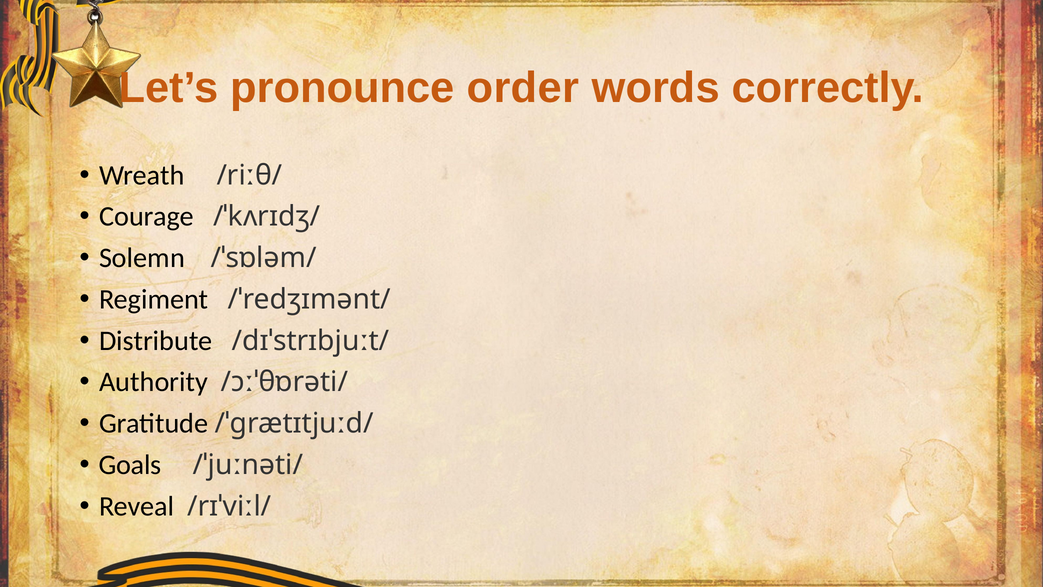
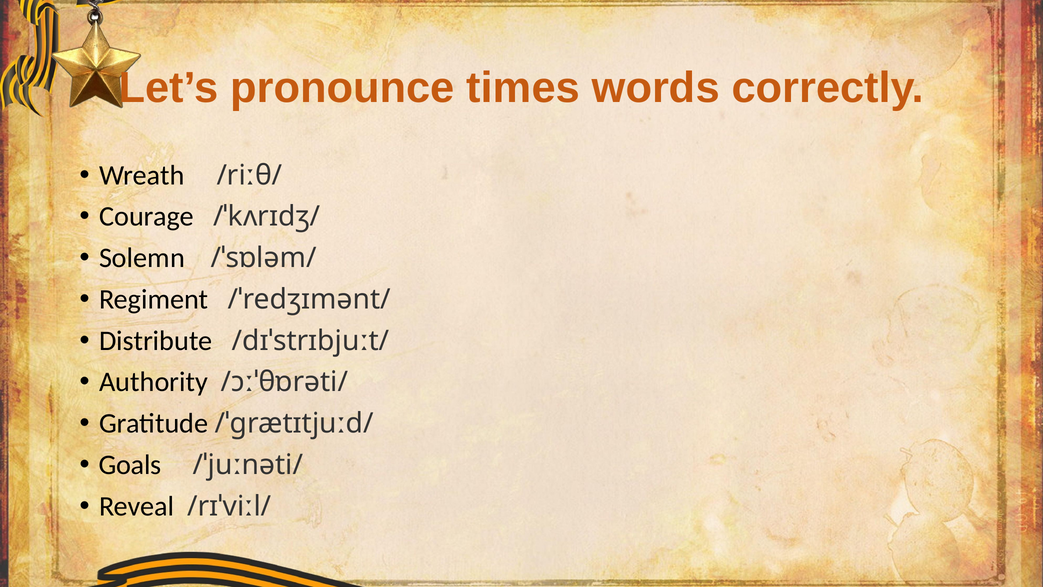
order: order -> times (523, 88)
